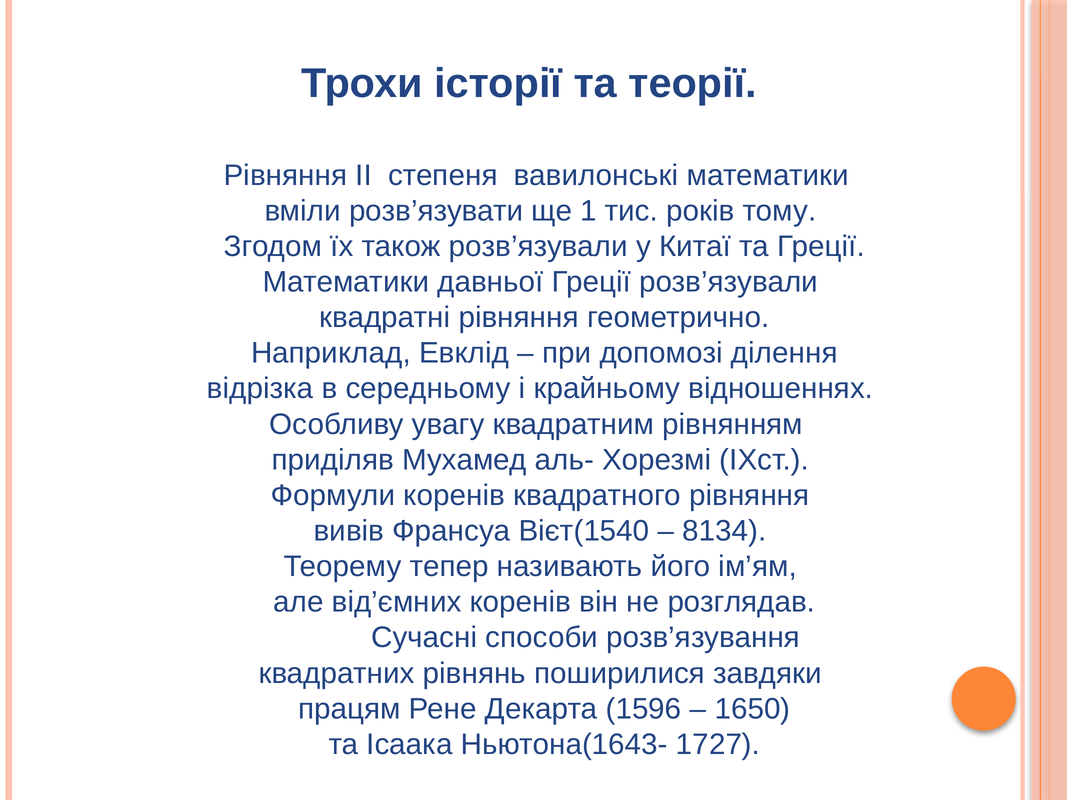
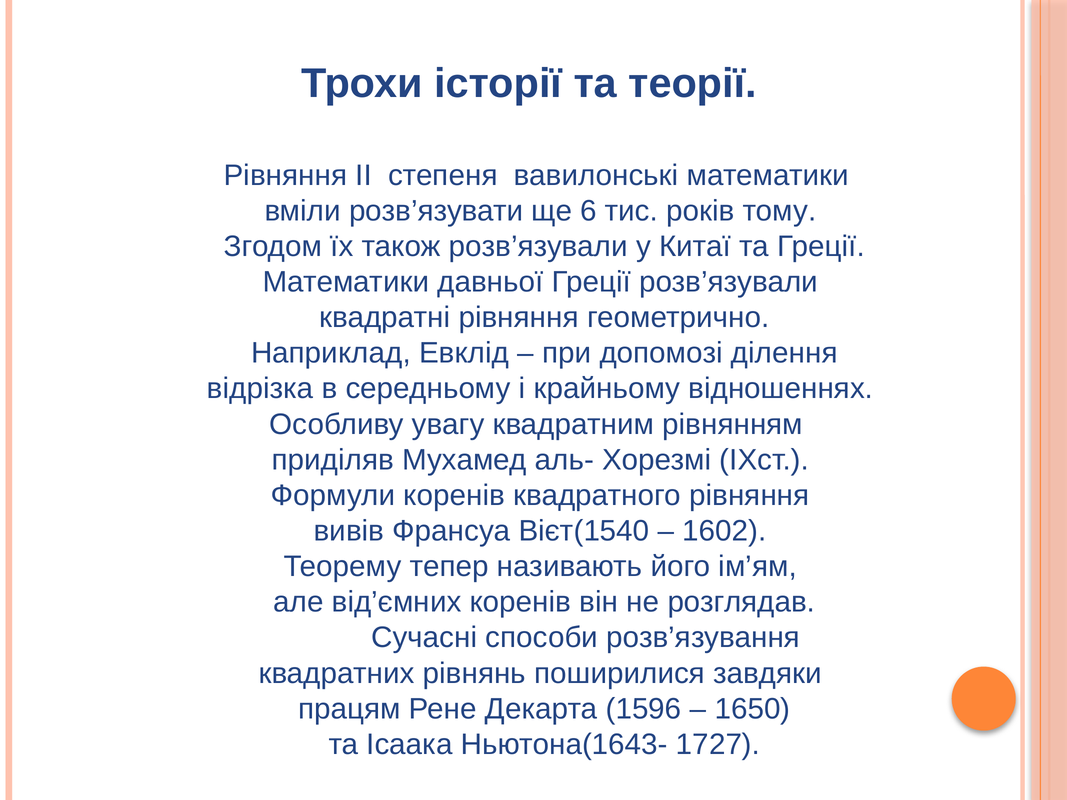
1: 1 -> 6 (588, 211)
8134: 8134 -> 1602 (725, 531)
